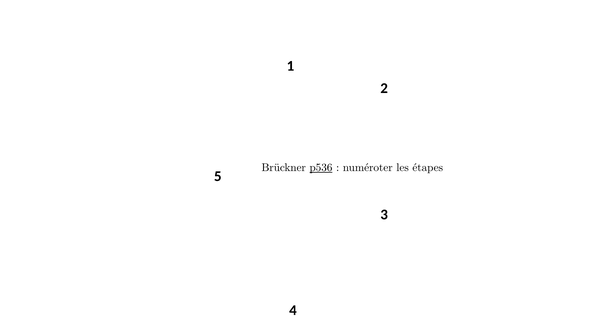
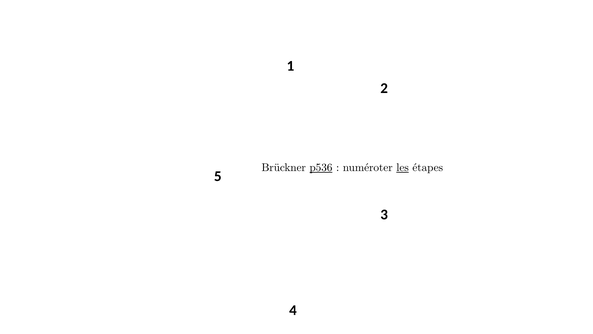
les underline: none -> present (403, 167)
